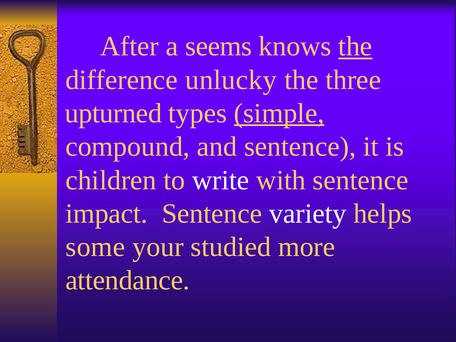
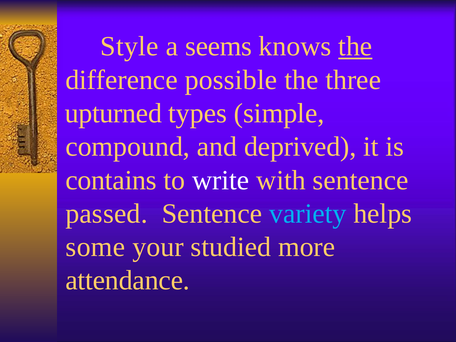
After: After -> Style (129, 46)
unlucky: unlucky -> possible (231, 80)
simple underline: present -> none (279, 113)
and sentence: sentence -> deprived (300, 147)
children: children -> contains (111, 180)
impact: impact -> passed (106, 214)
variety colour: white -> light blue (308, 214)
